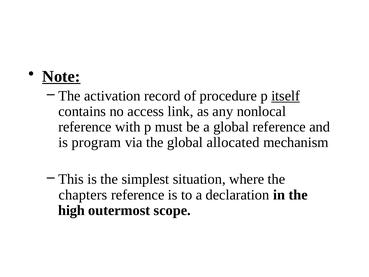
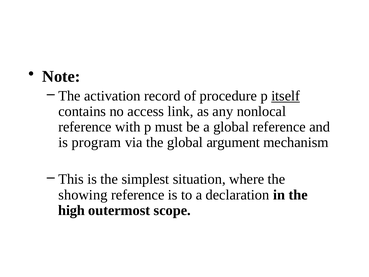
Note underline: present -> none (61, 76)
allocated: allocated -> argument (233, 142)
chapters: chapters -> showing (83, 195)
